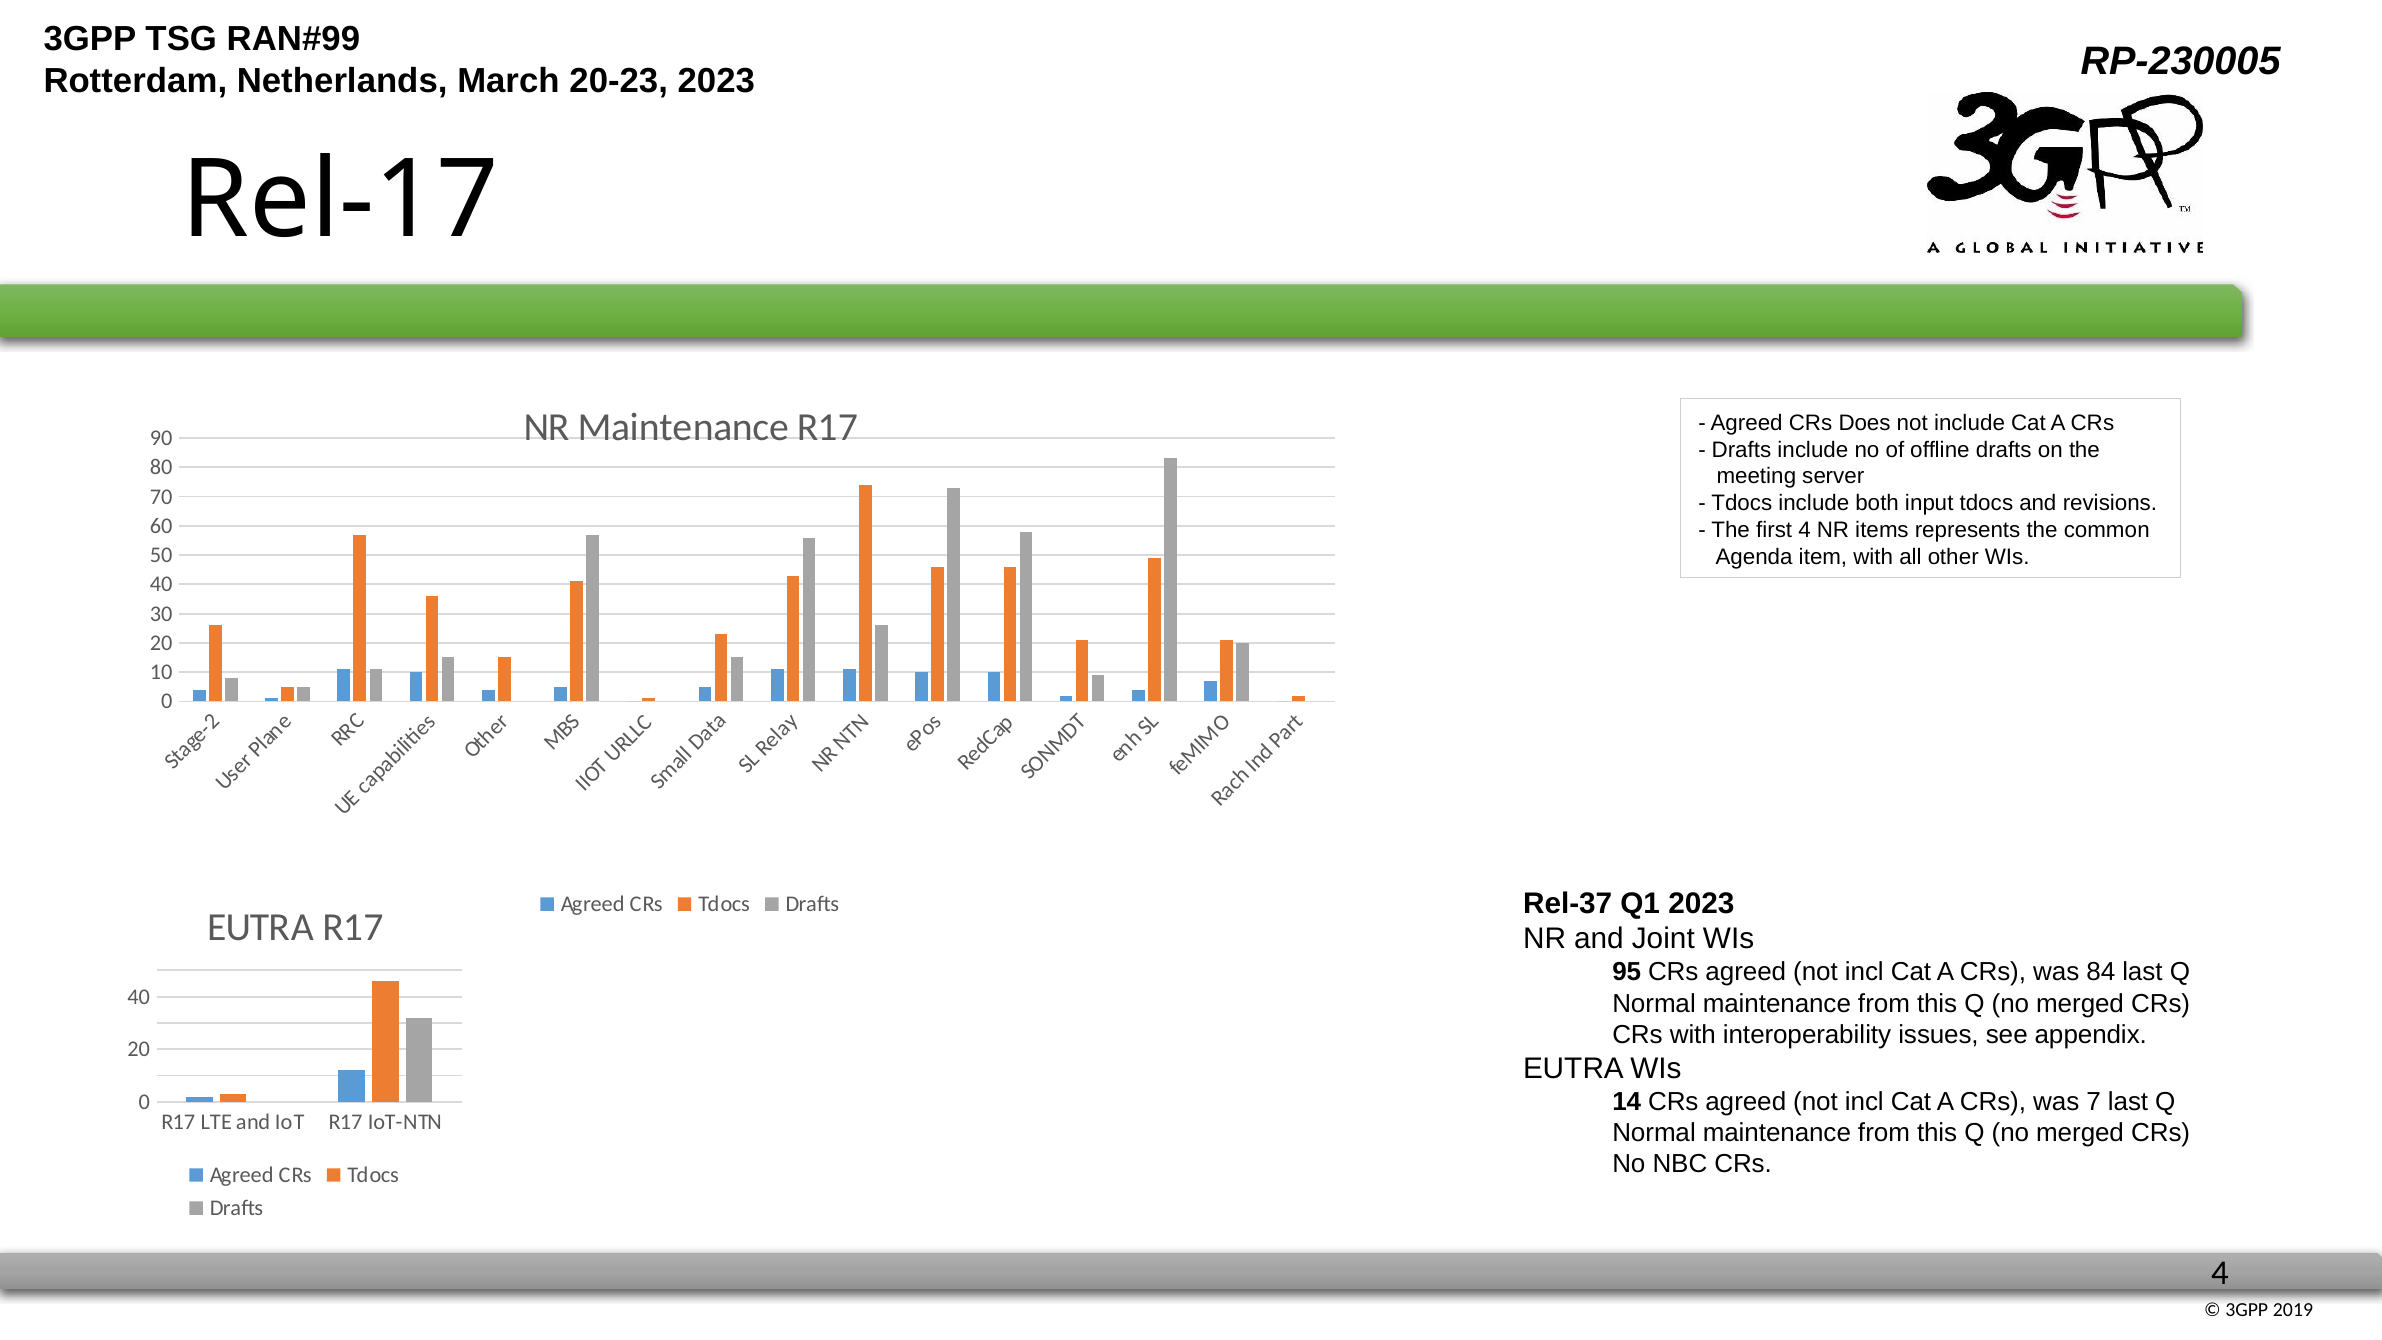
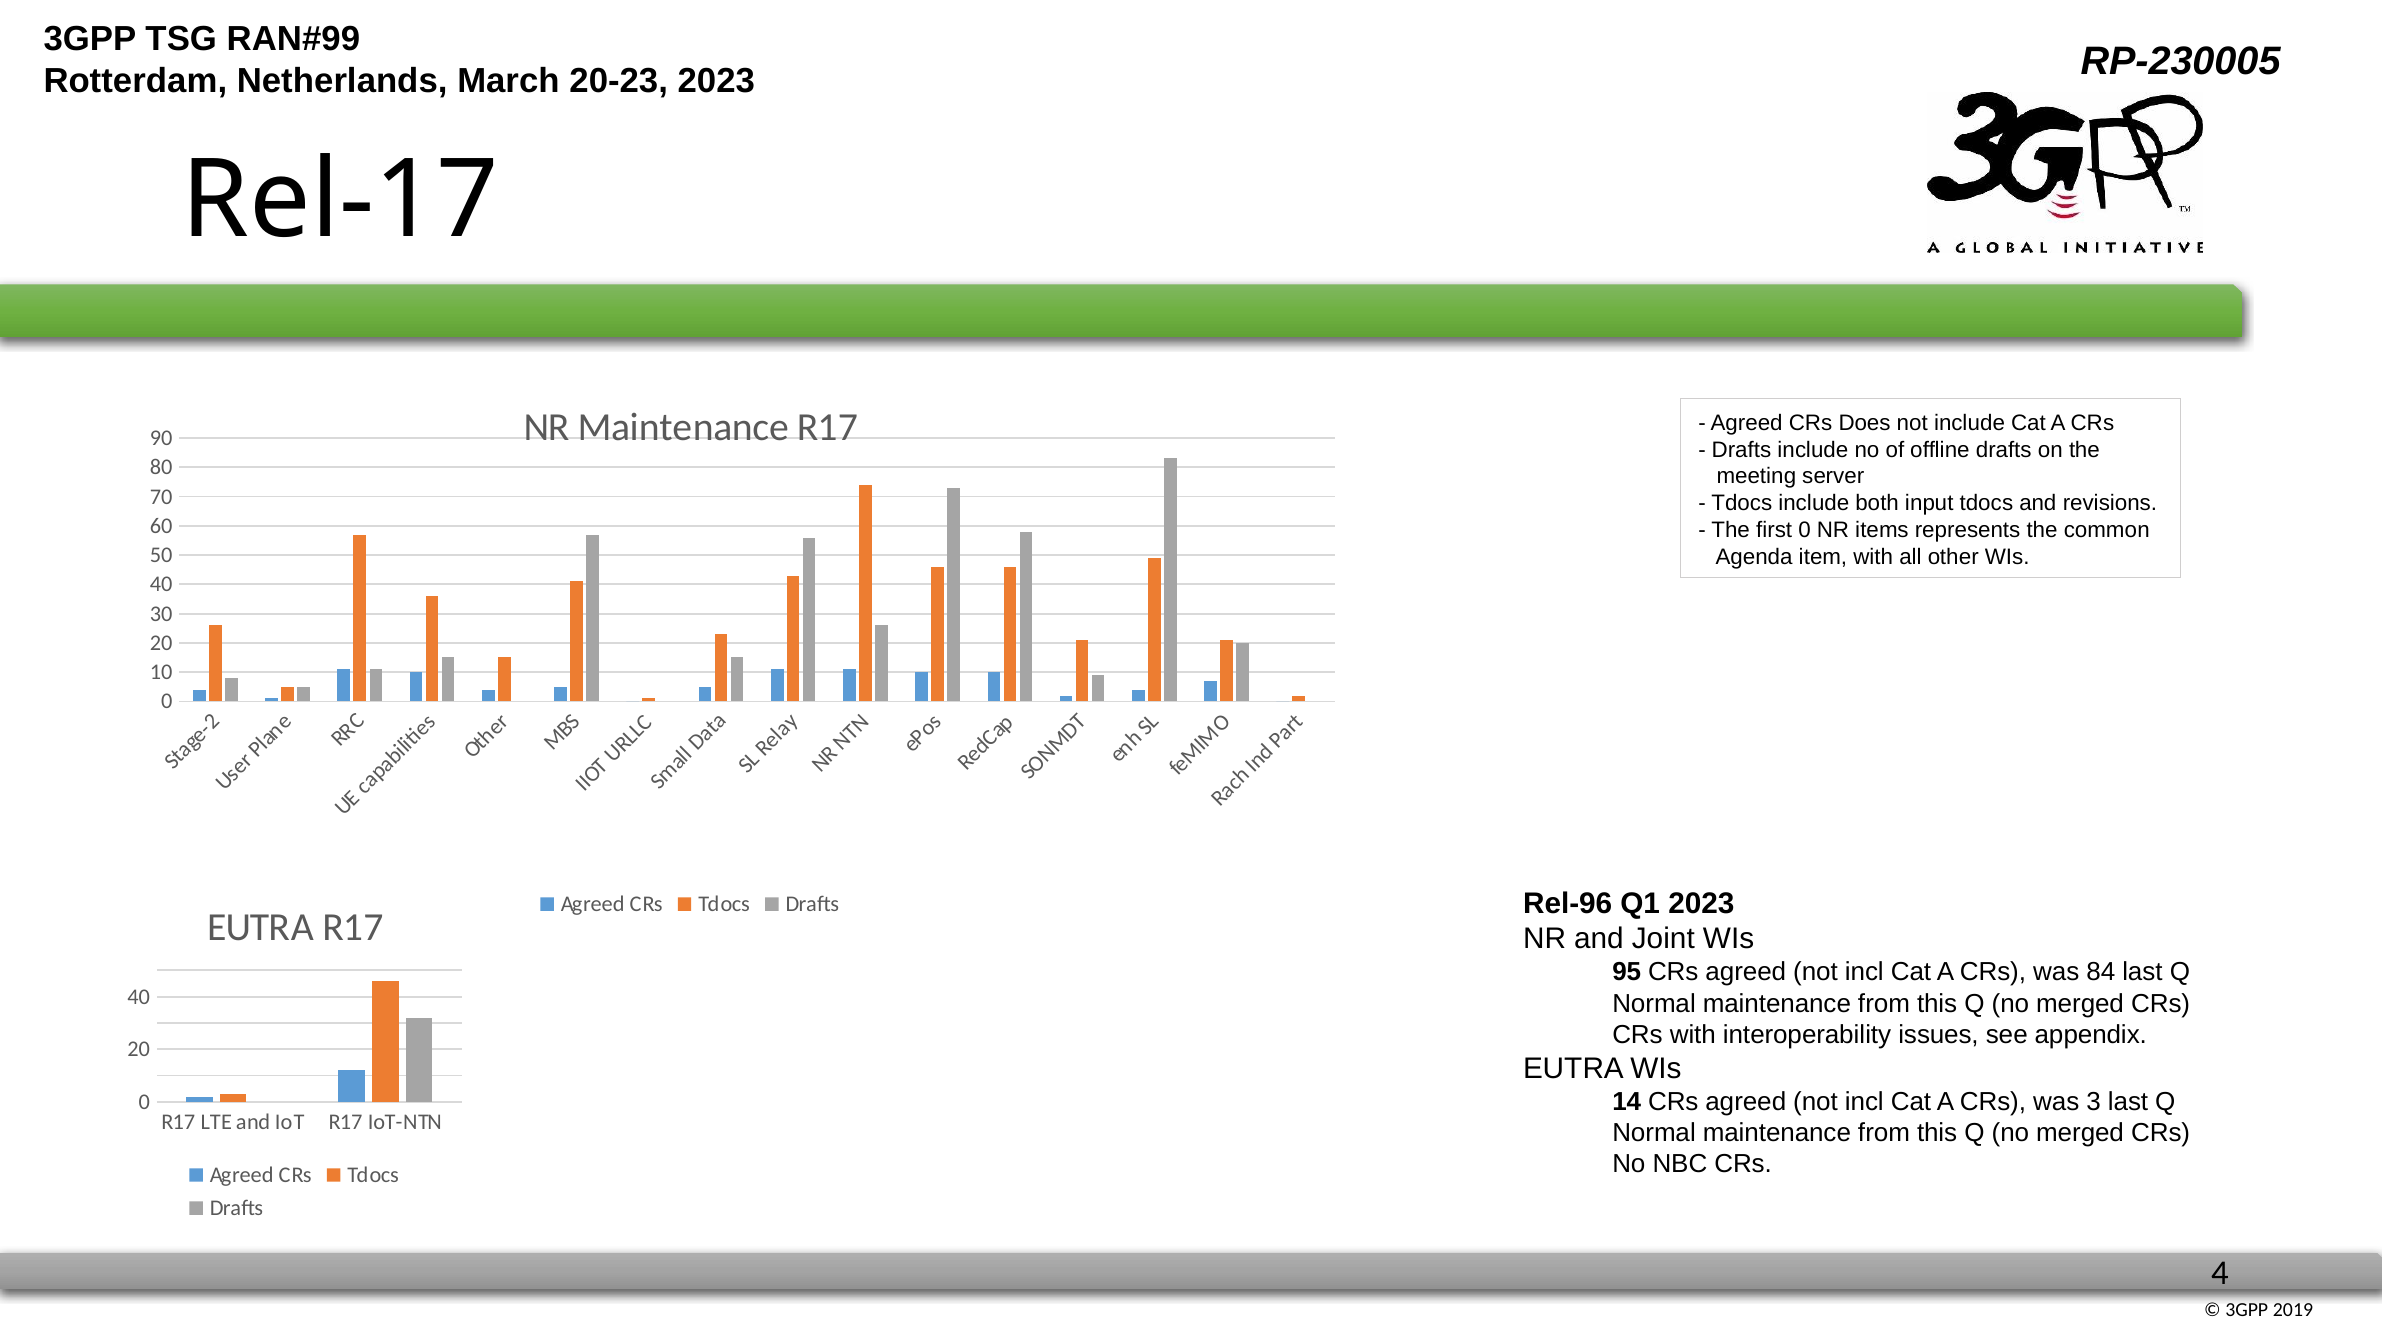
first 4: 4 -> 0 (1804, 530)
Rel-37: Rel-37 -> Rel-96 (1568, 903)
7: 7 -> 3 (2094, 1102)
